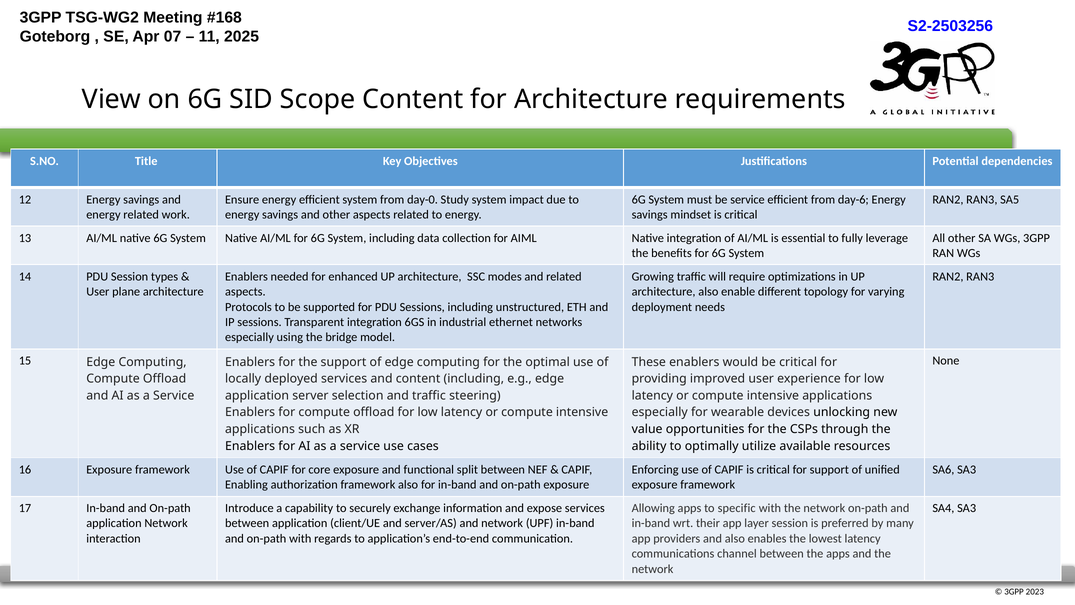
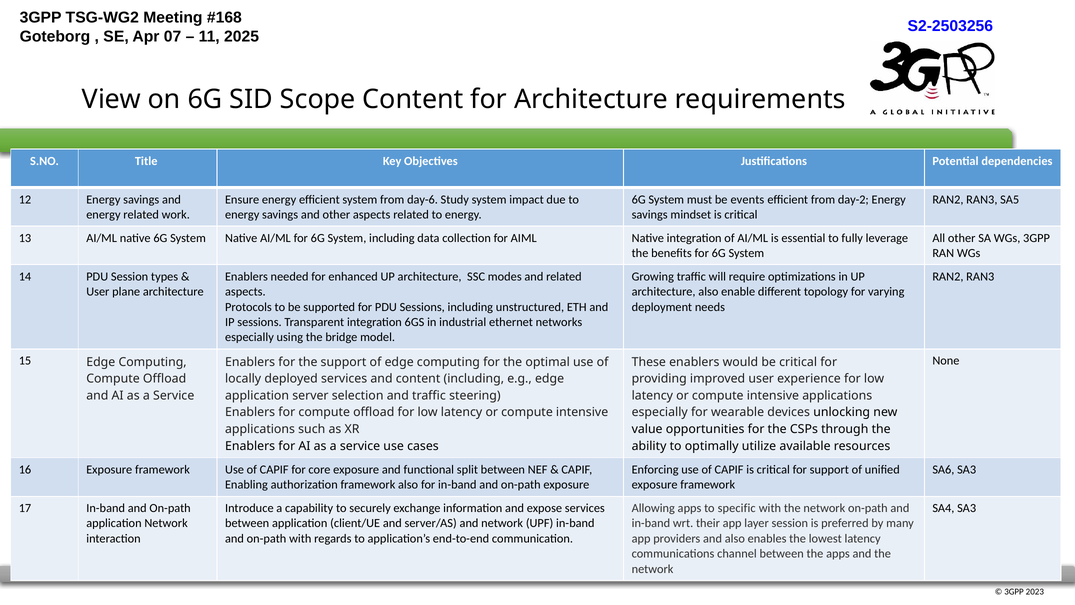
day-0: day-0 -> day-6 (423, 199)
be service: service -> events (747, 199)
day-6: day-6 -> day-2 (853, 199)
